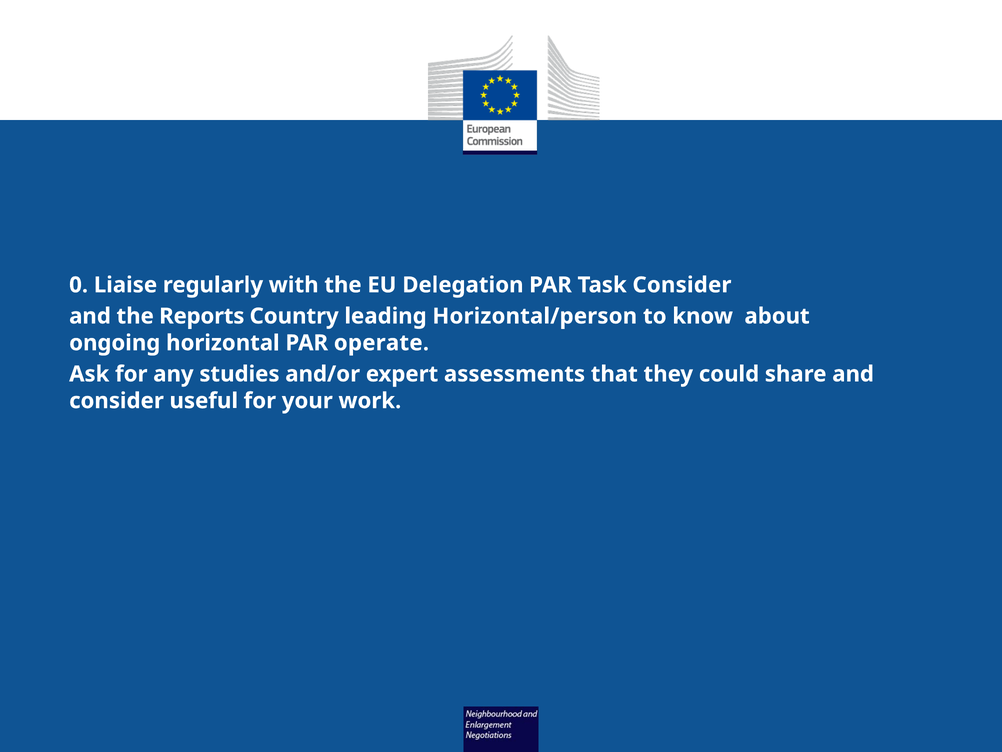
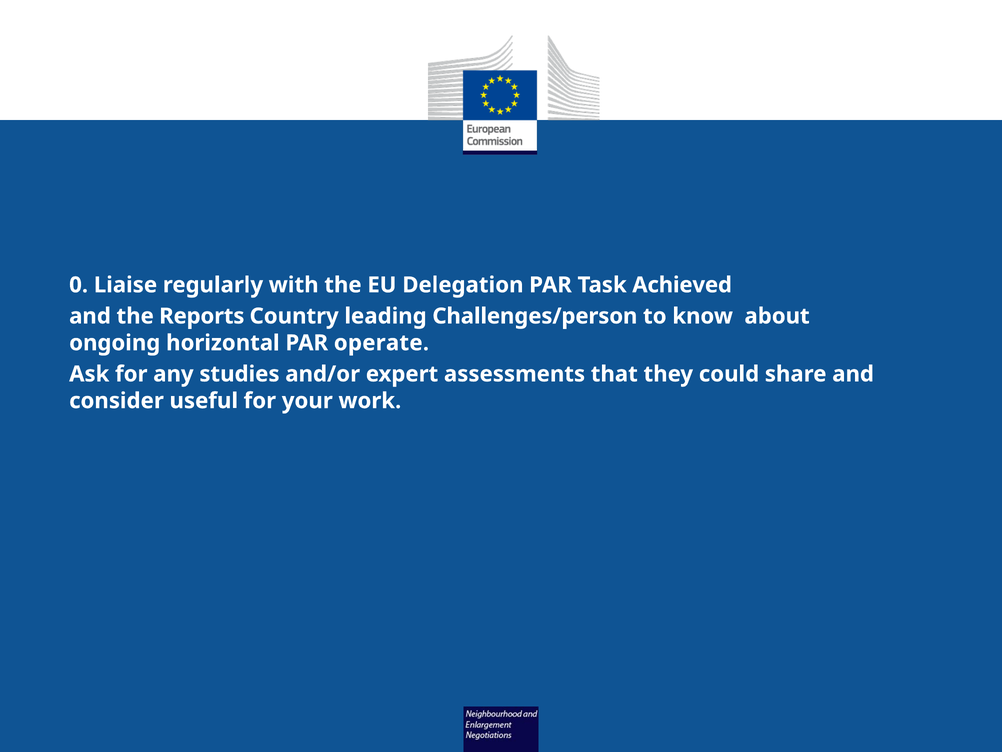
Task Consider: Consider -> Achieved (682, 285)
Horizontal/person: Horizontal/person -> Challenges/person (535, 316)
